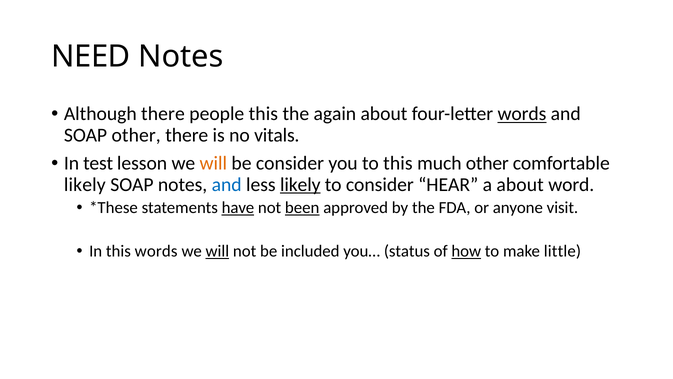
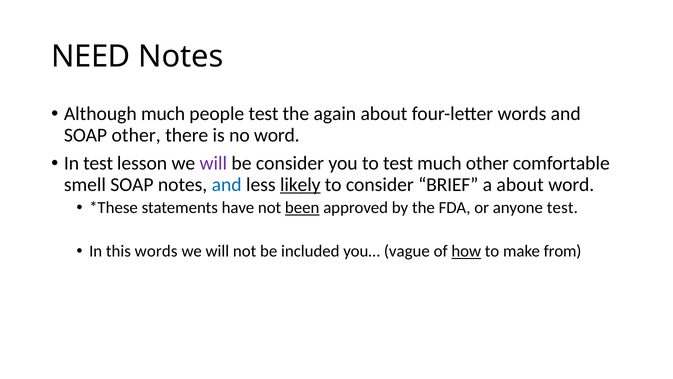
Although there: there -> much (163, 114)
people this: this -> test (264, 114)
words underline: present -> none (522, 114)
no vitals: vitals -> word (277, 135)
will colour: orange -> purple (213, 163)
to this: this -> test (398, 163)
likely: likely -> smell (85, 184)
HEAR: HEAR -> BRIEF (448, 184)
have underline: present -> none (238, 208)
anyone visit: visit -> test (562, 208)
will underline: present -> none (217, 251)
status: status -> vague (407, 251)
little: little -> from (563, 251)
